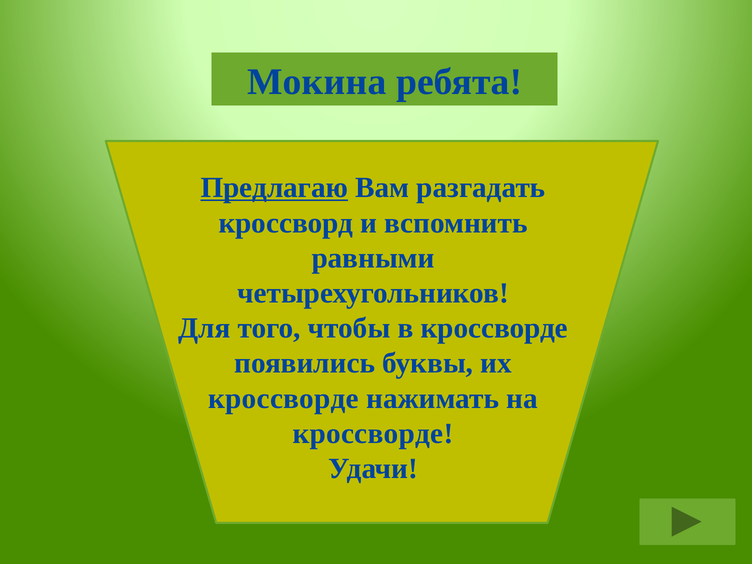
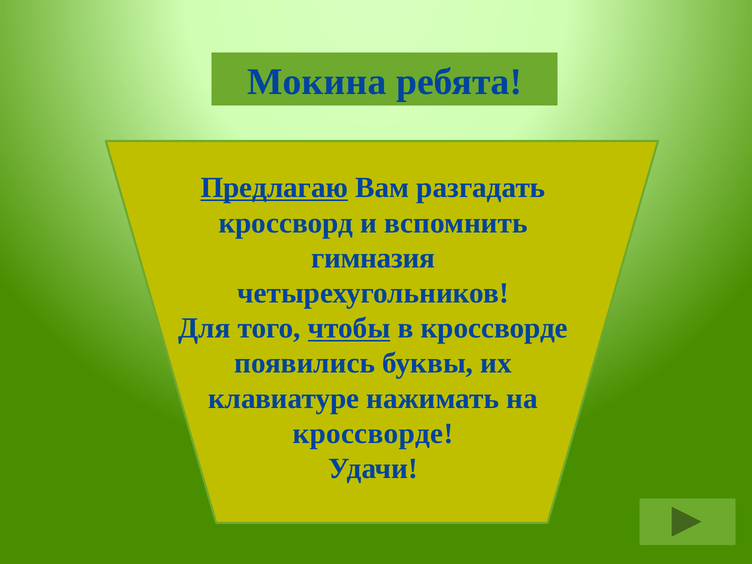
равными: равными -> гимназия (373, 258)
чтобы underline: none -> present (349, 328)
кроссворде: кроссворде -> клавиатуре (284, 398)
